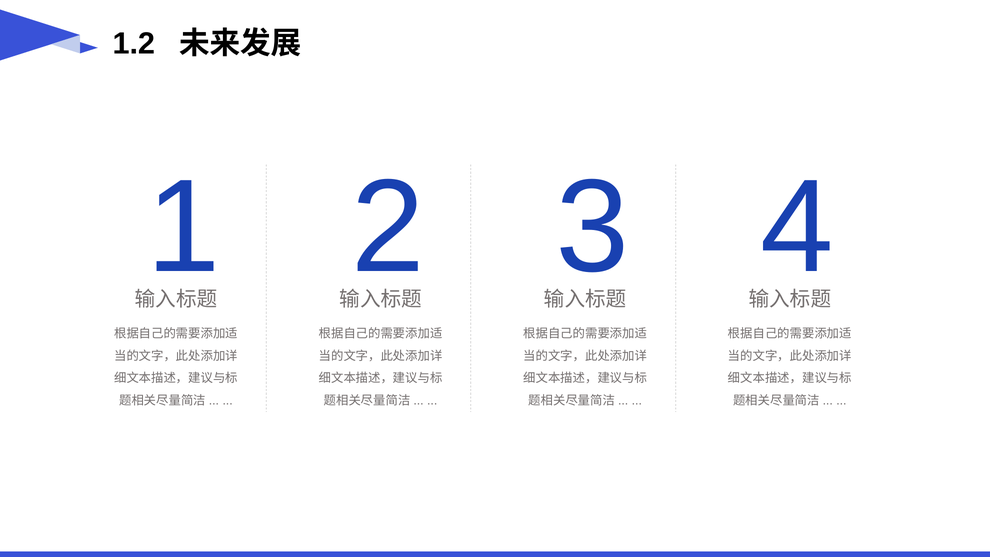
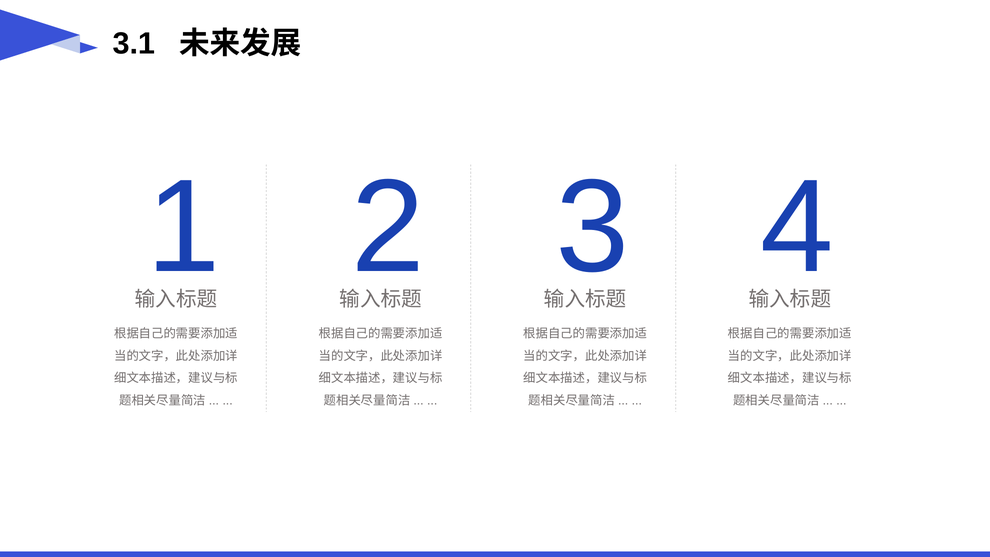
1.2: 1.2 -> 3.1 (134, 44)
